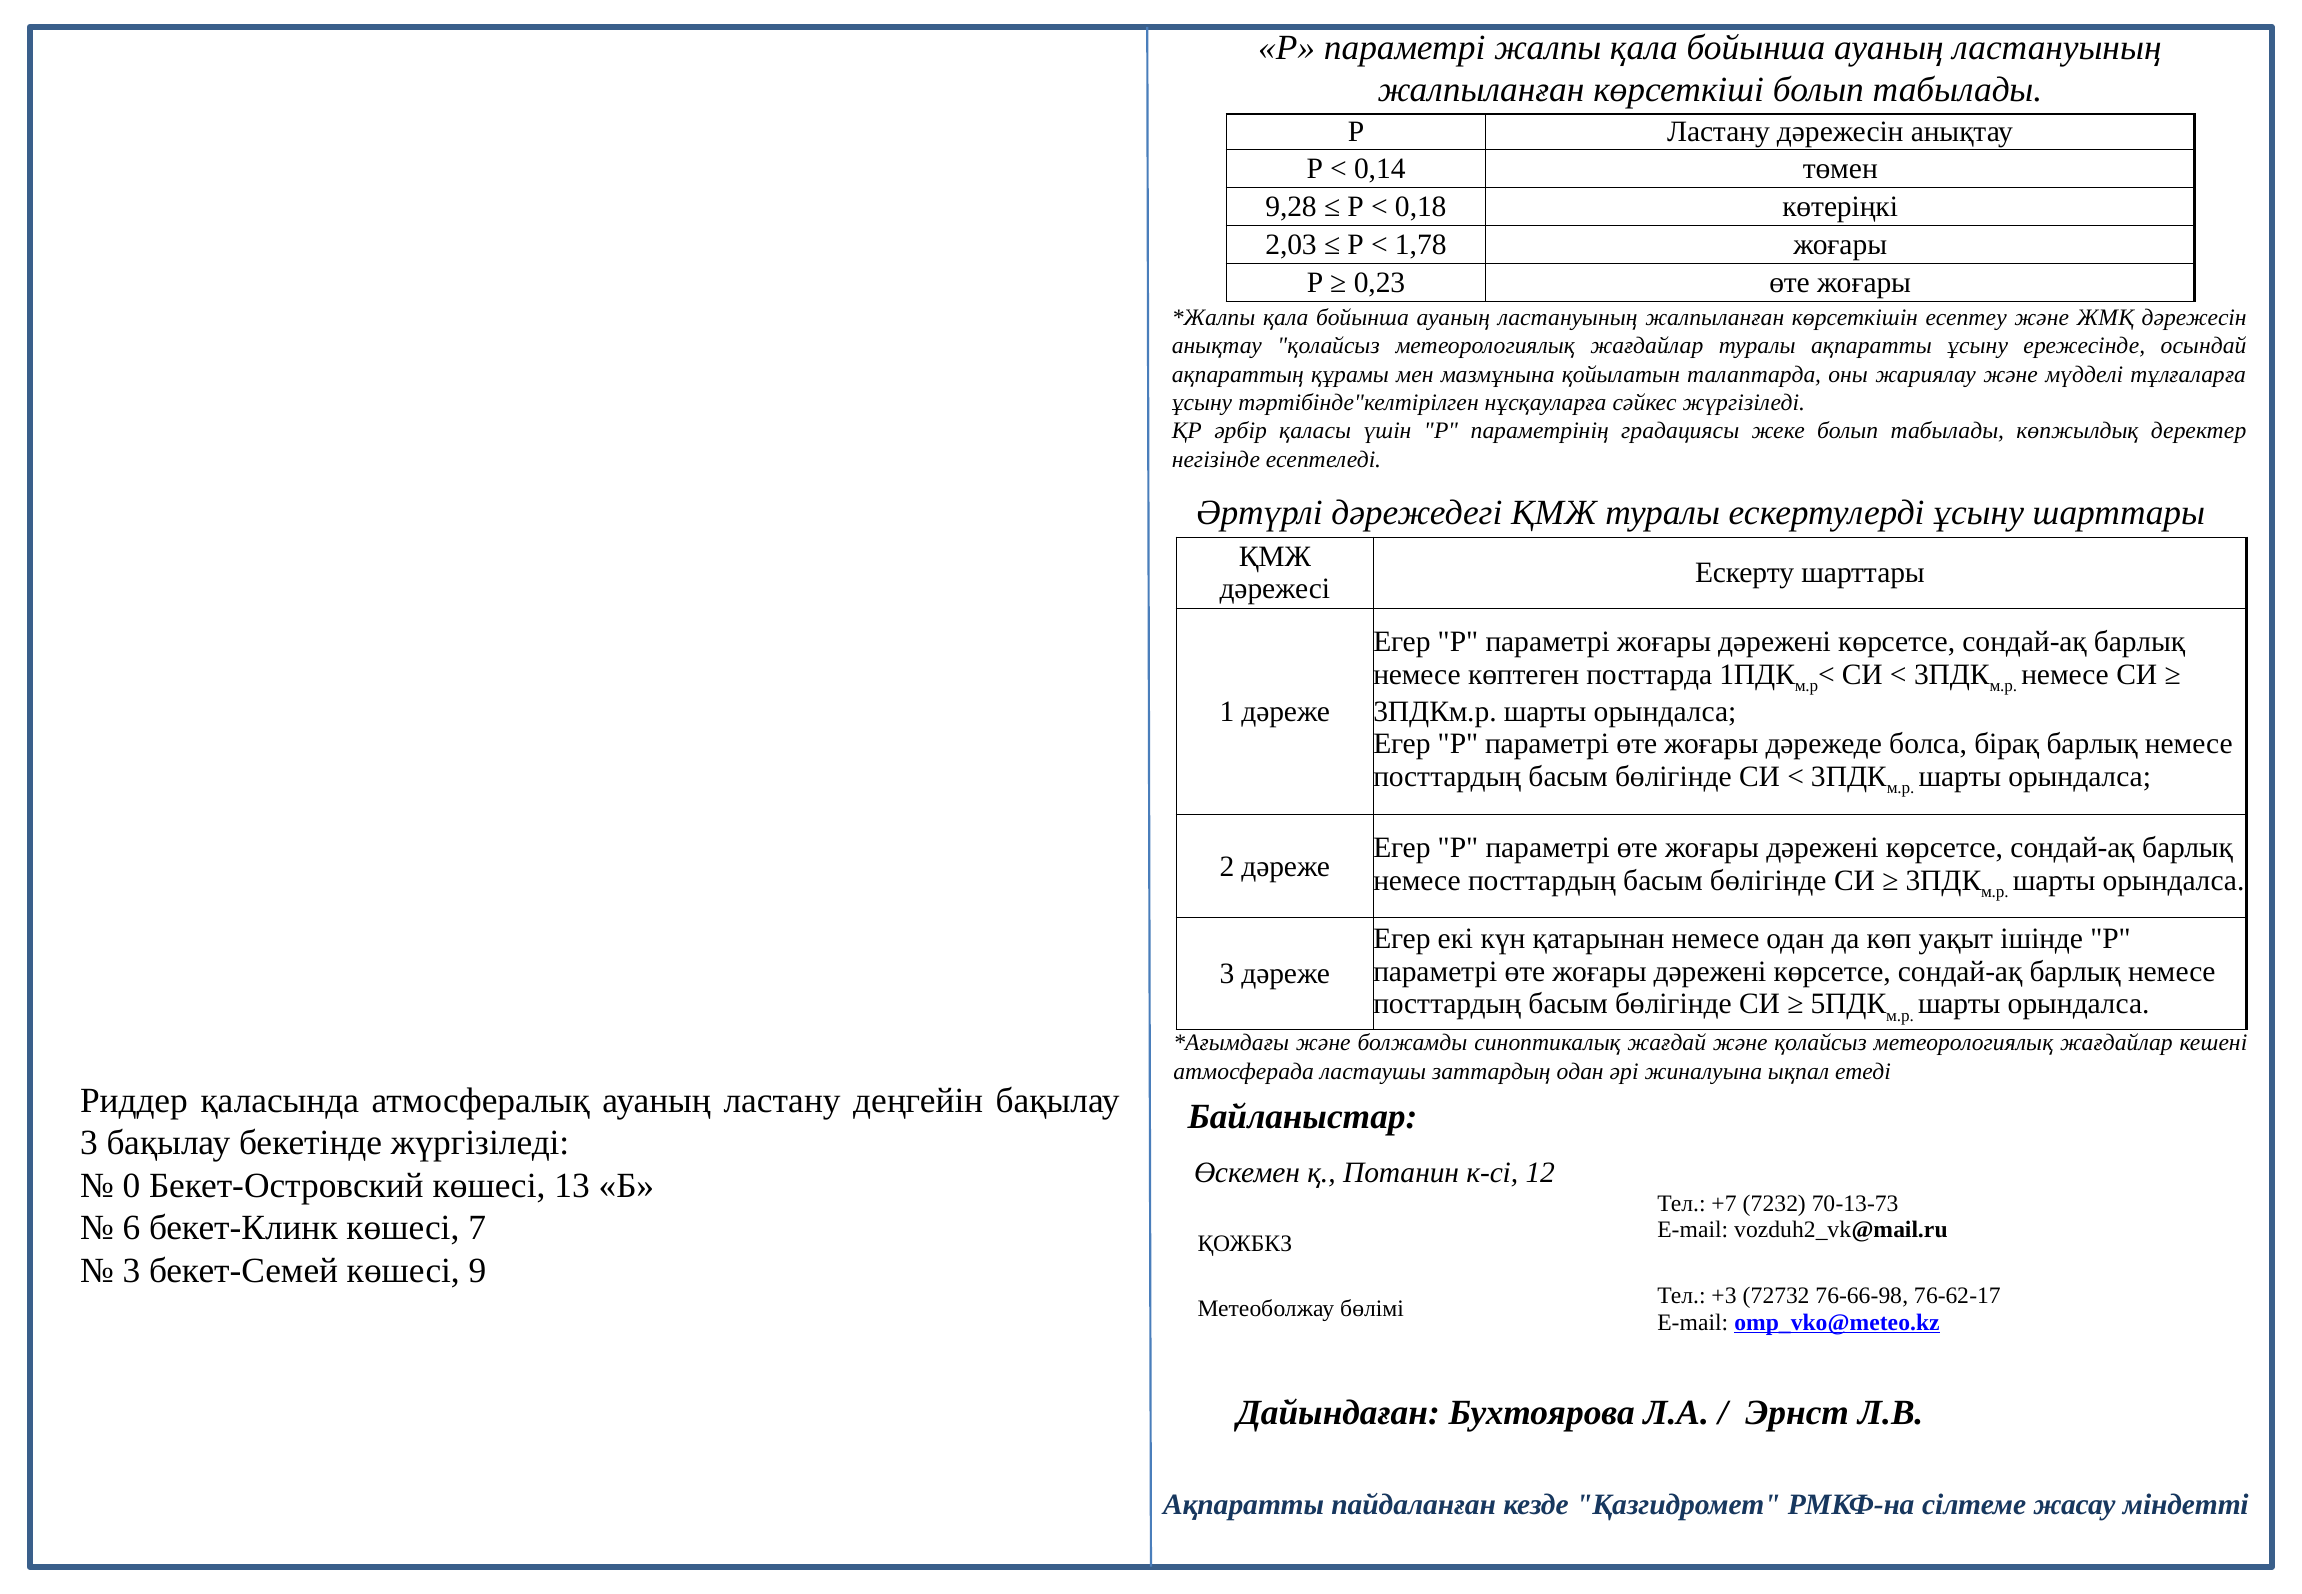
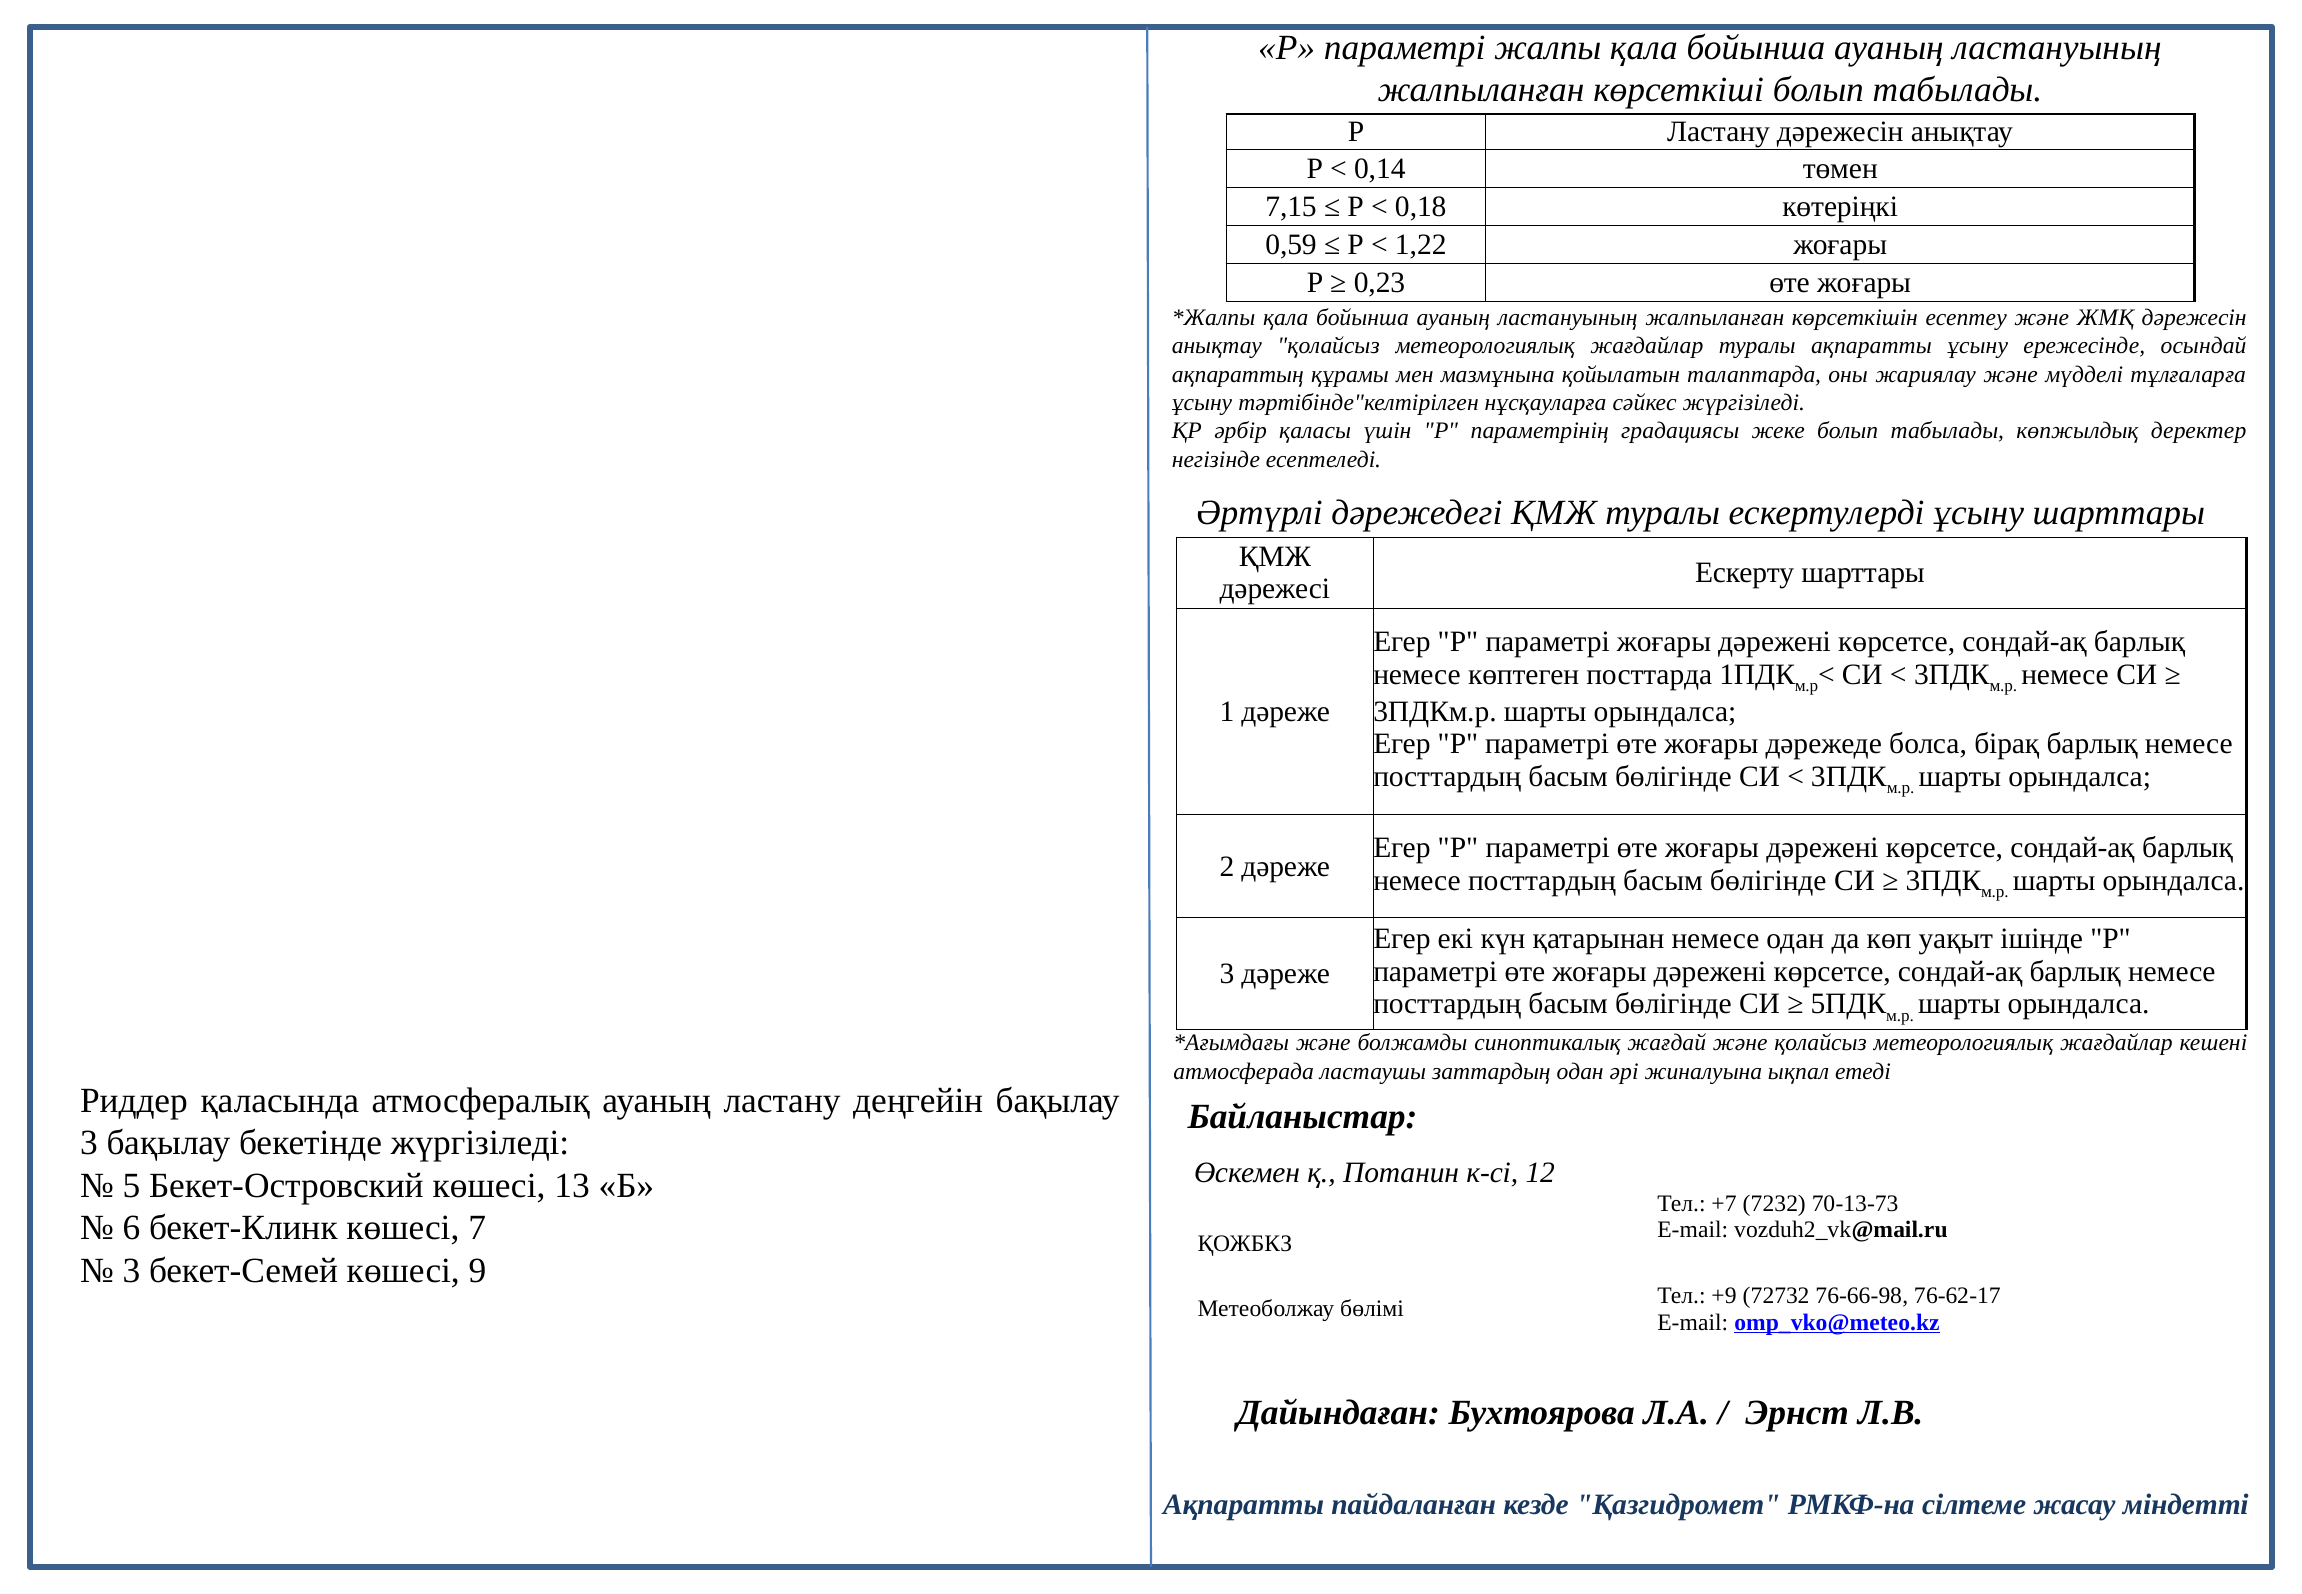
9,28: 9,28 -> 7,15 (1291, 206)
2,03: 2,03 -> 0,59 (1291, 244)
1,78: 1,78 -> 1,22 (1421, 244)
0: 0 -> 5 (131, 1185)
+3: +3 -> +9 (1724, 1296)
